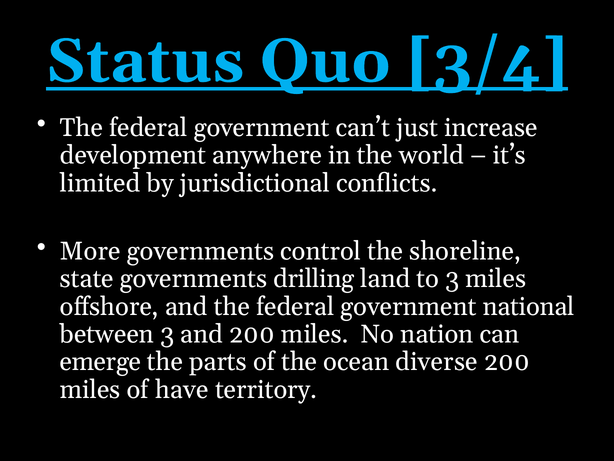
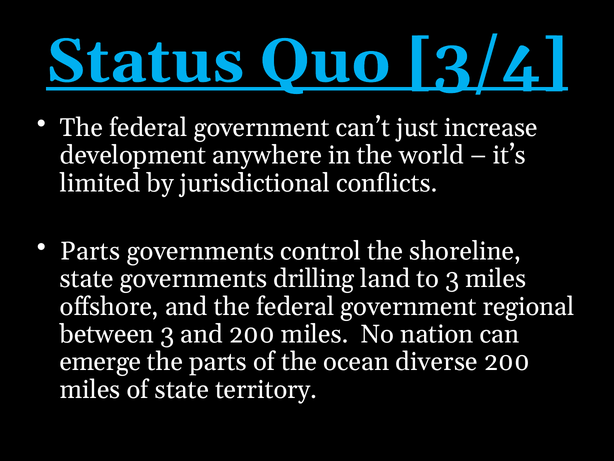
More: More -> Parts (90, 251)
national: national -> regional (529, 306)
of have: have -> state (182, 389)
